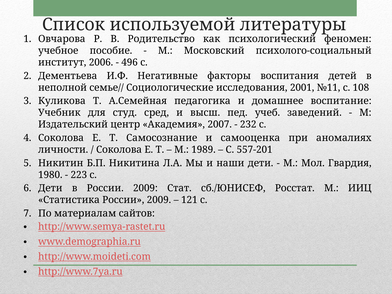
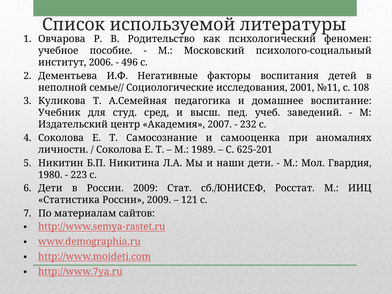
557-201: 557-201 -> 625-201 (255, 150)
